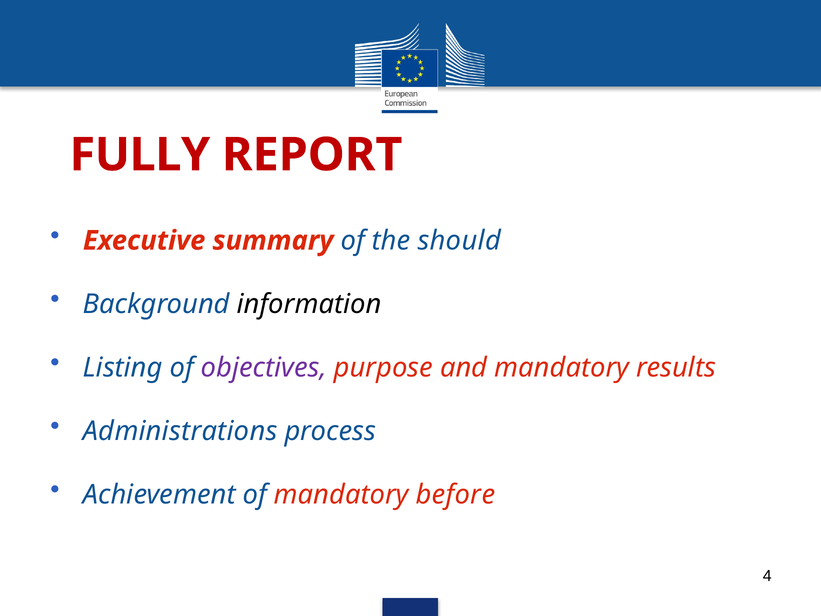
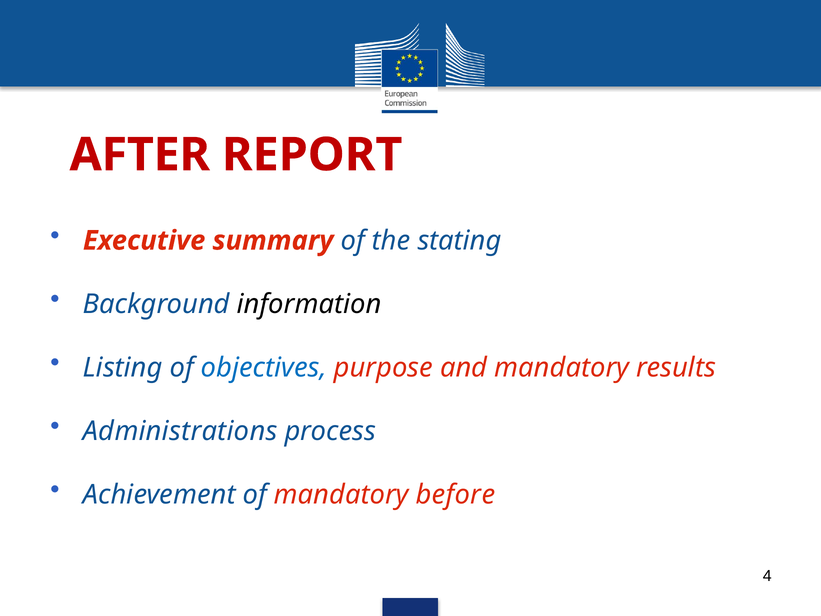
FULLY: FULLY -> AFTER (140, 155)
should: should -> stating (459, 240)
objectives colour: purple -> blue (264, 367)
